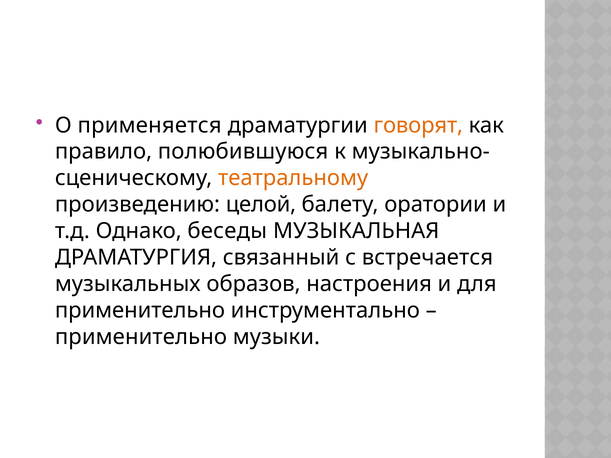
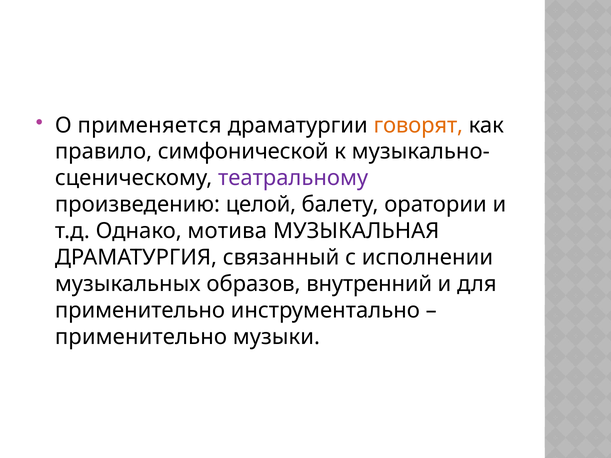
полюбившуюся: полюбившуюся -> симфонической (243, 152)
театральному colour: orange -> purple (293, 178)
беседы: беседы -> мотива (227, 231)
встречается: встречается -> исполнении (427, 258)
настроения: настроения -> внутренний (369, 284)
